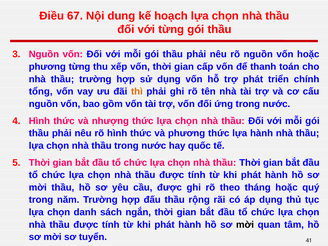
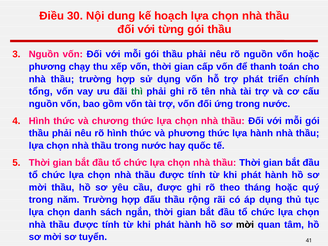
67: 67 -> 30 (75, 16)
phương từng: từng -> chạy (79, 67)
thì colour: orange -> green (137, 92)
nhượng: nhượng -> chương (110, 121)
